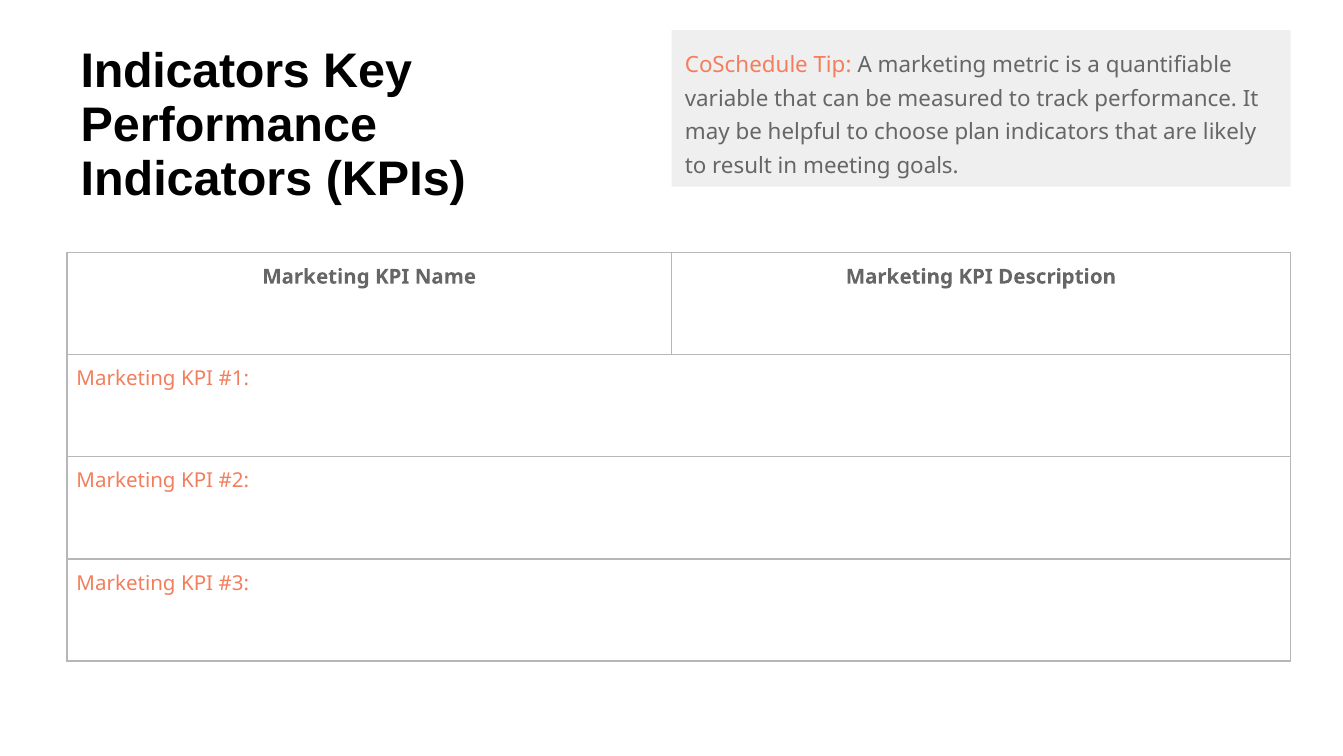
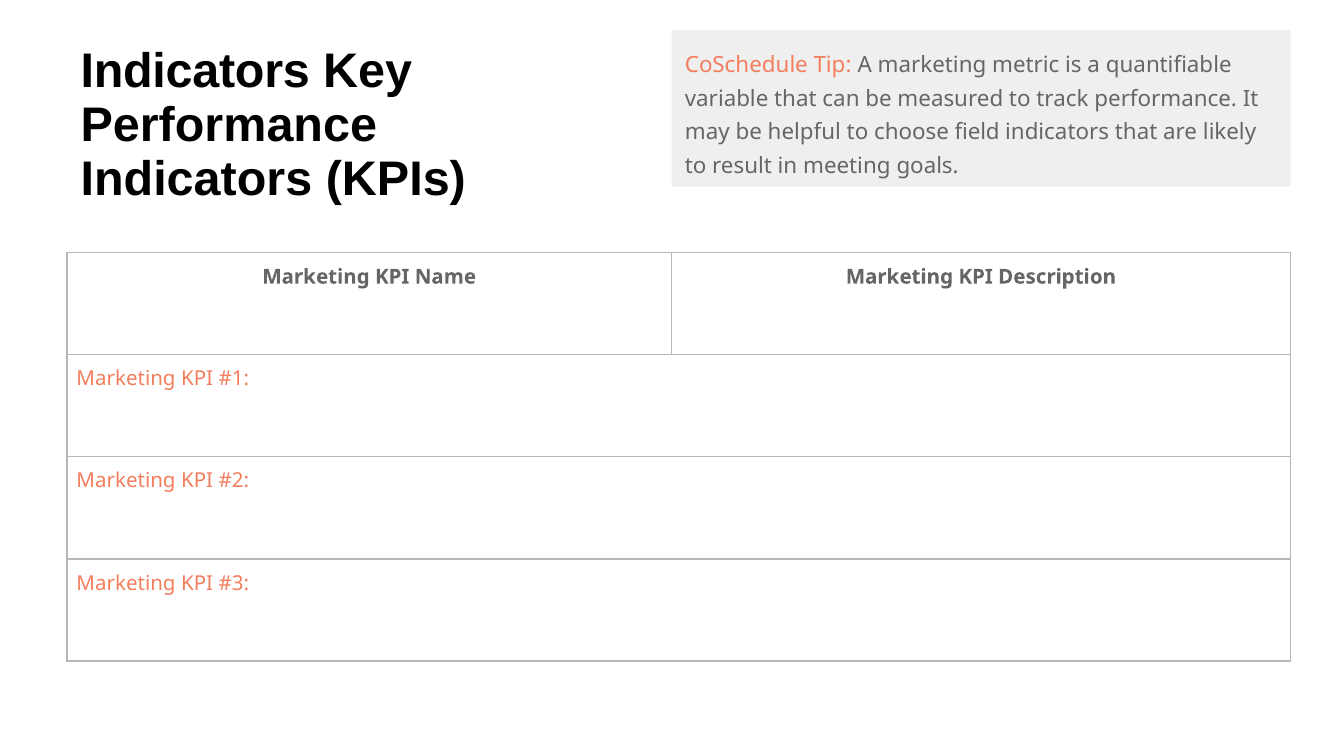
plan: plan -> field (977, 132)
